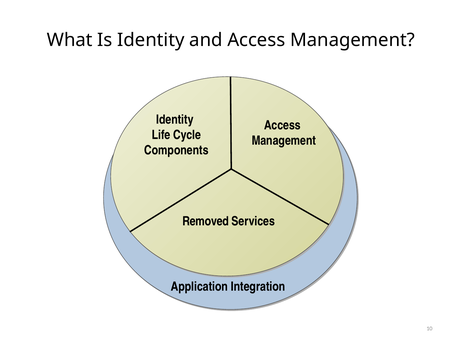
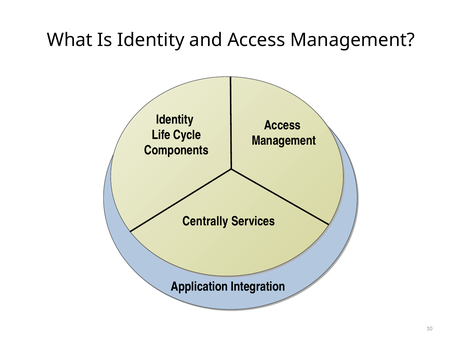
Removed: Removed -> Centrally (206, 221)
